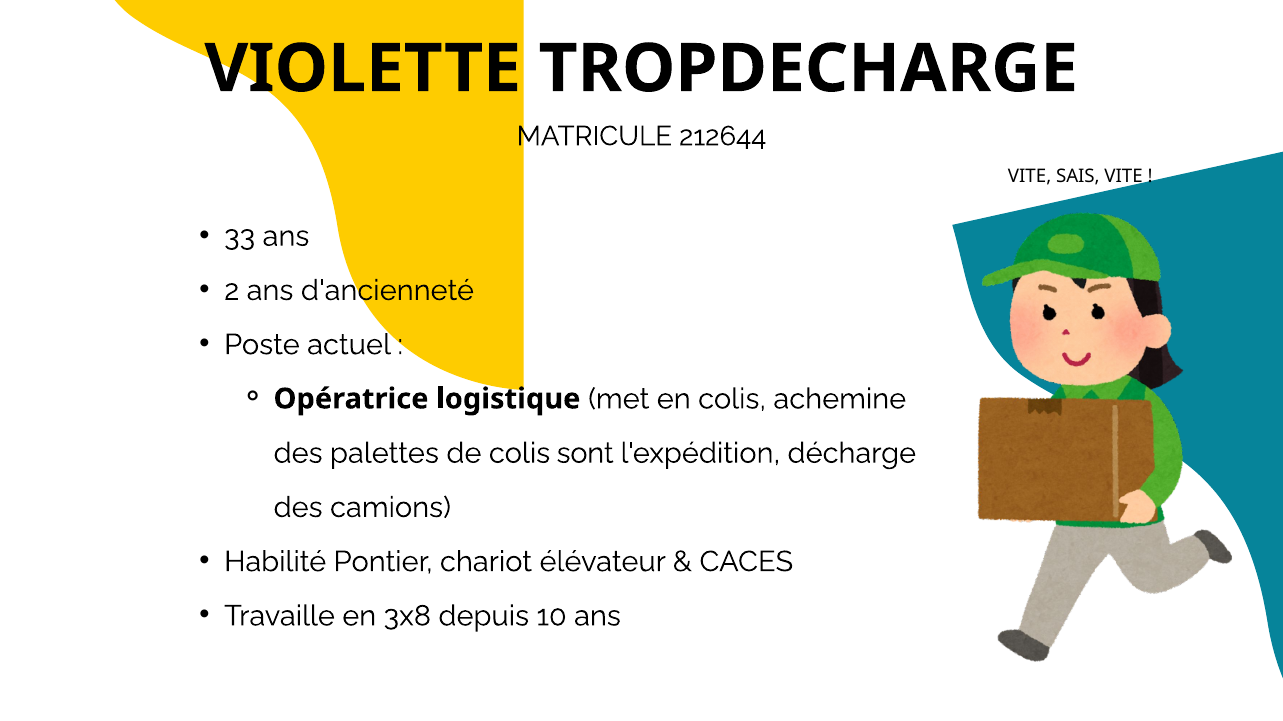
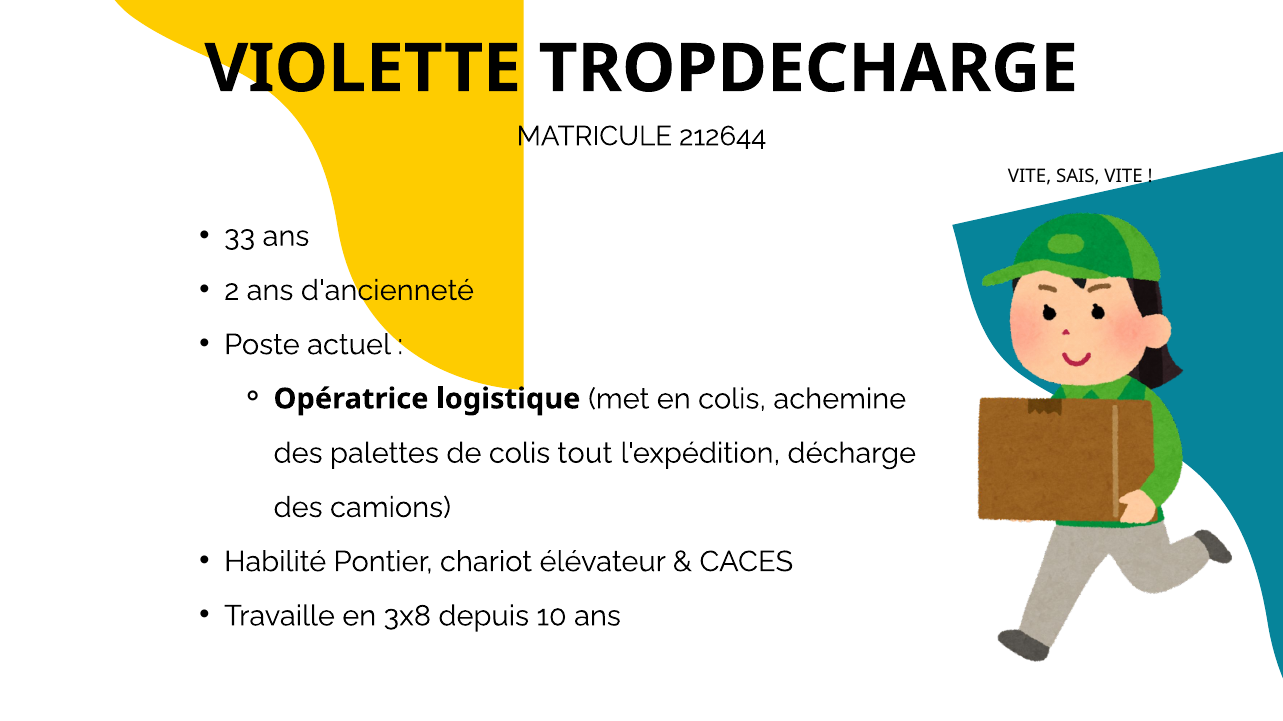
sont: sont -> tout (585, 454)
